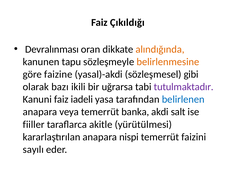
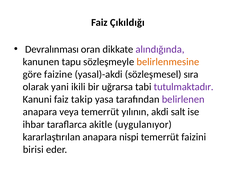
alındığında colour: orange -> purple (160, 49)
gibi: gibi -> sıra (191, 74)
bazı: bazı -> yani (60, 87)
iadeli: iadeli -> takip (82, 99)
belirlenen colour: blue -> purple (183, 99)
banka: banka -> yılının (135, 112)
fiiller: fiiller -> ihbar (34, 124)
yürütülmesi: yürütülmesi -> uygulanıyor (143, 124)
sayılı: sayılı -> birisi (33, 149)
